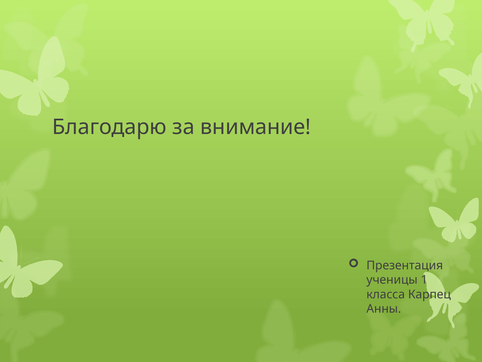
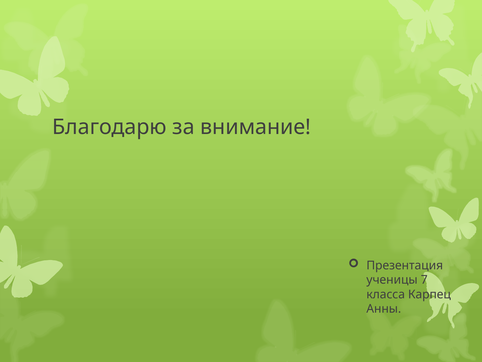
1: 1 -> 7 (424, 280)
